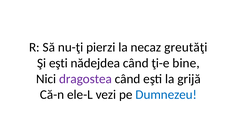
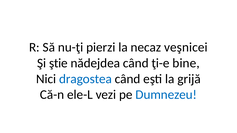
greutăţi: greutăţi -> veşnicei (186, 47)
Şi eşti: eşti -> ştie (58, 63)
dragostea colour: purple -> blue (85, 79)
